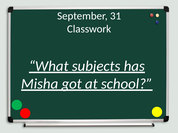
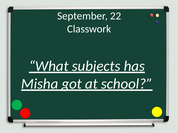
31: 31 -> 22 (116, 16)
